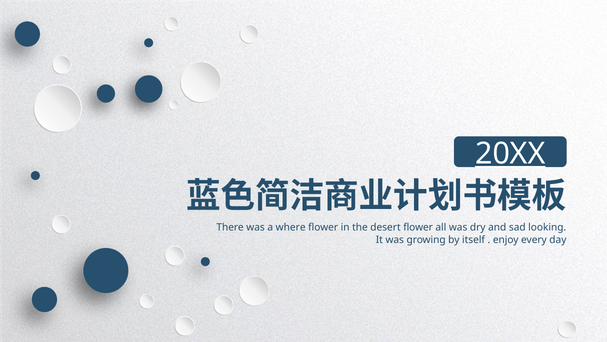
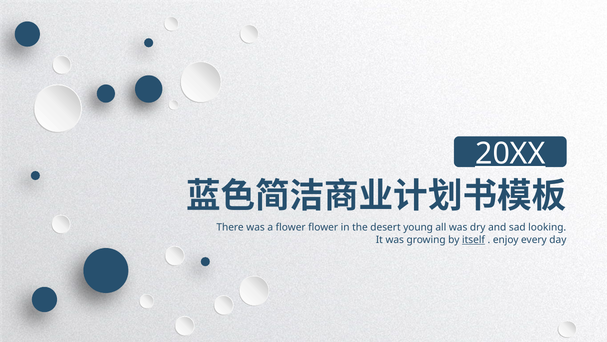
a where: where -> flower (291, 227)
desert flower: flower -> young (418, 227)
itself underline: none -> present (474, 239)
